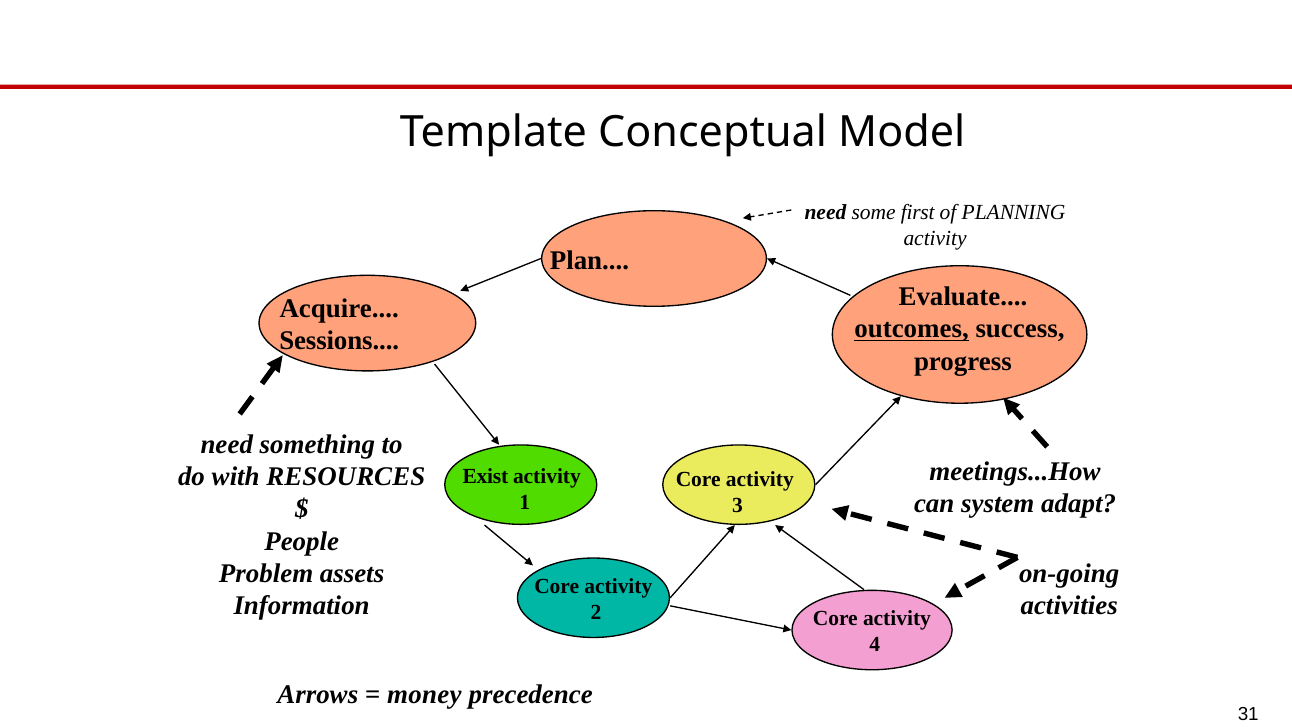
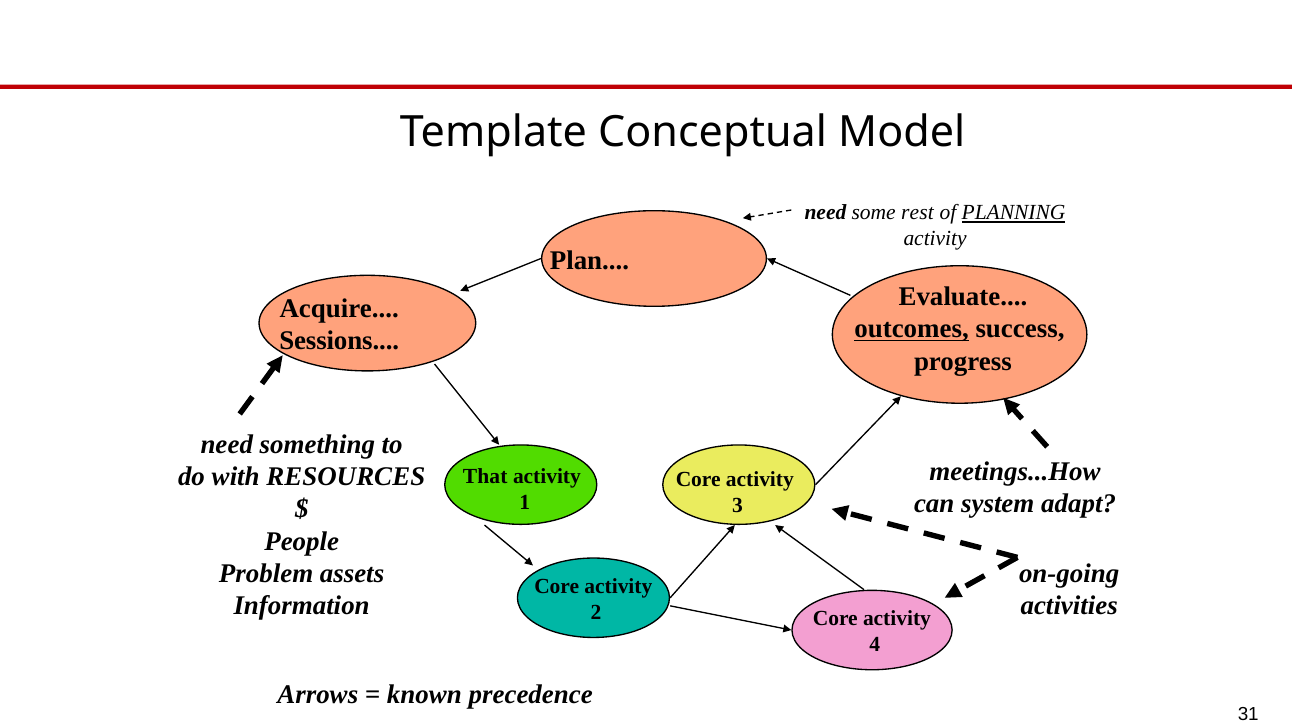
first: first -> rest (918, 213)
PLANNING underline: none -> present (1014, 213)
Exist: Exist -> That (485, 477)
money: money -> known (424, 694)
